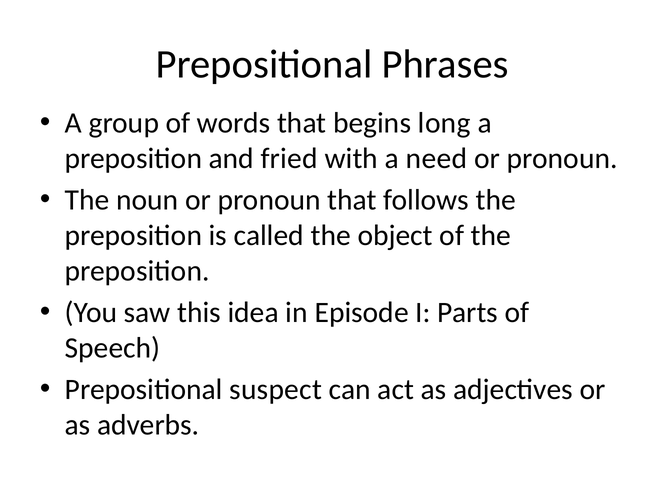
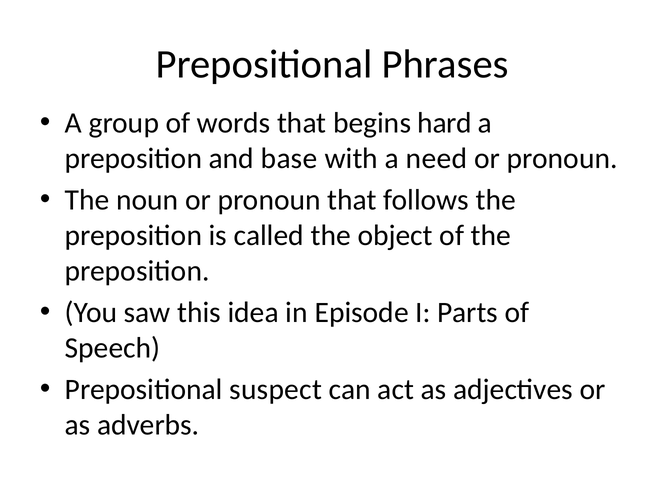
long: long -> hard (445, 123)
fried: fried -> base (289, 158)
